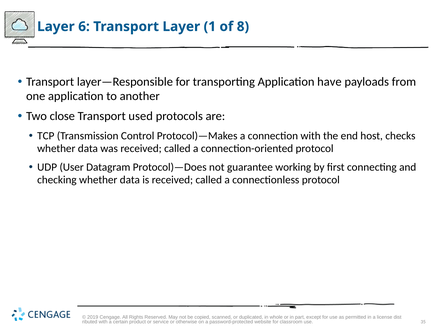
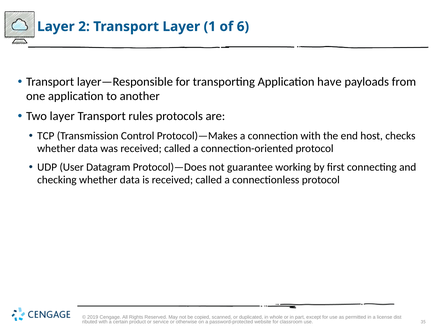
6: 6 -> 2 (84, 27)
8: 8 -> 6 (243, 27)
Two close: close -> layer (62, 116)
used: used -> rules (141, 116)
